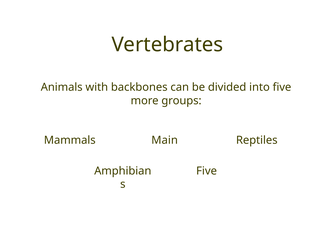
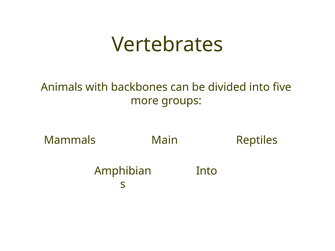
Five: Five -> Into (207, 171)
